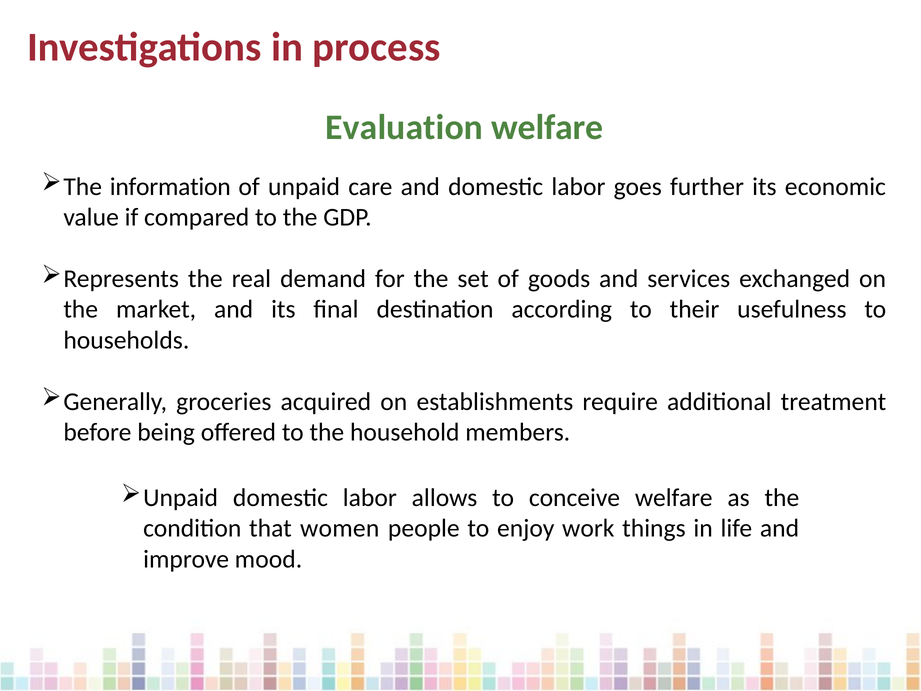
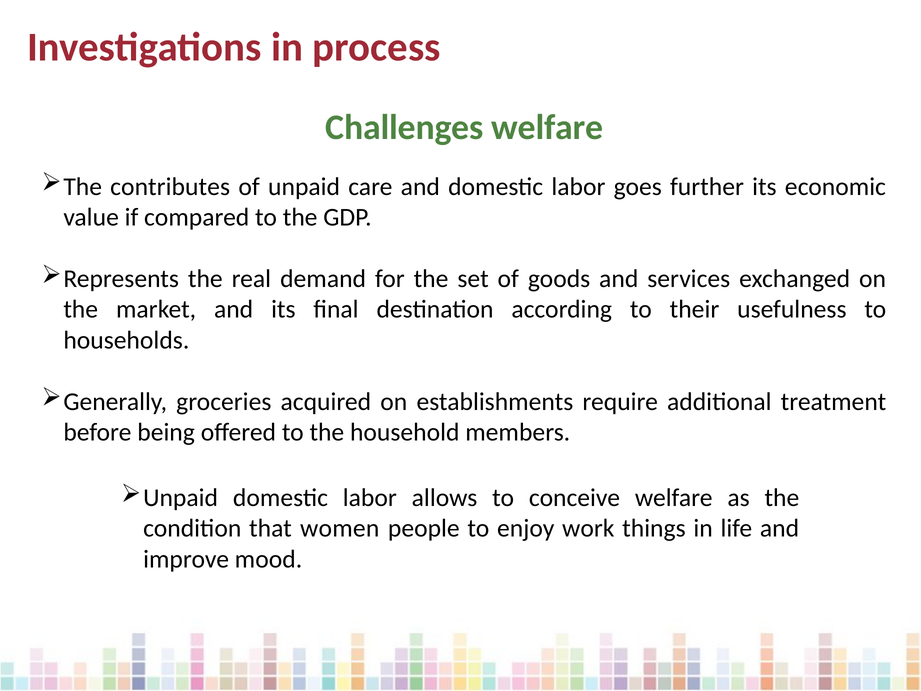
Evaluation: Evaluation -> Challenges (404, 127)
information: information -> contributes (170, 186)
